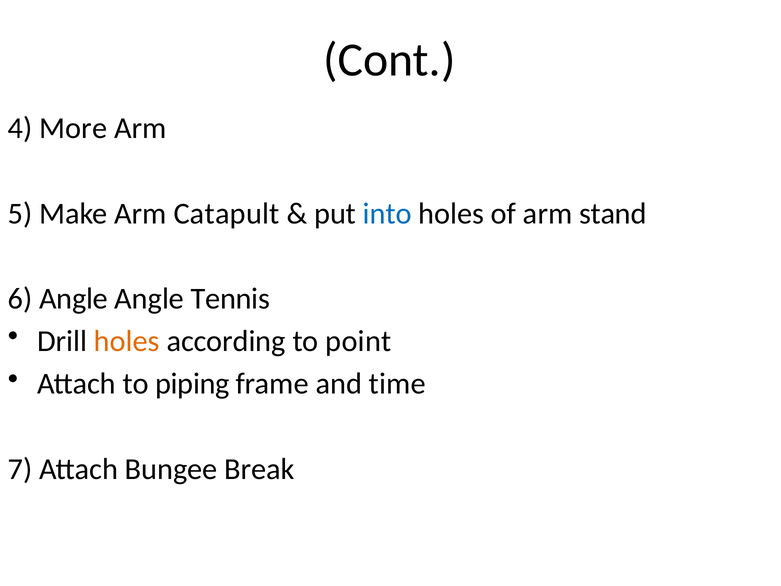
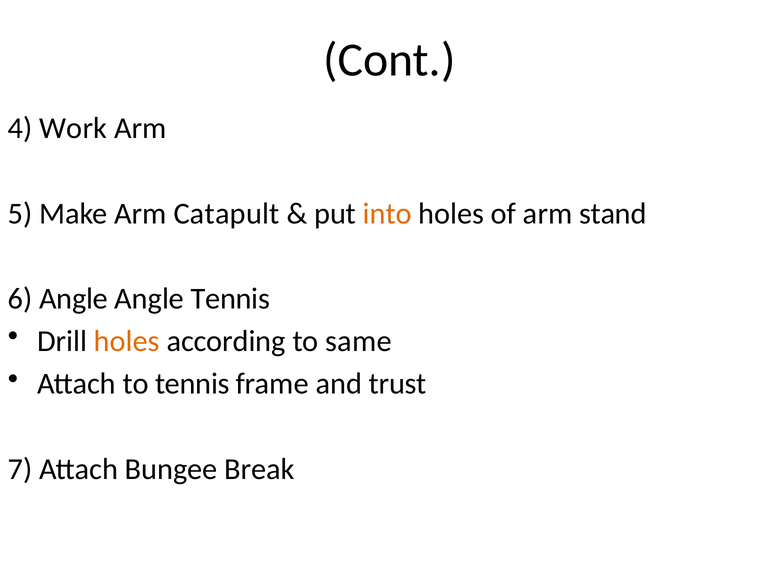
More: More -> Work (73, 128)
into colour: blue -> orange (387, 214)
point: point -> same (358, 341)
to piping: piping -> tennis (192, 384)
time: time -> trust (398, 384)
